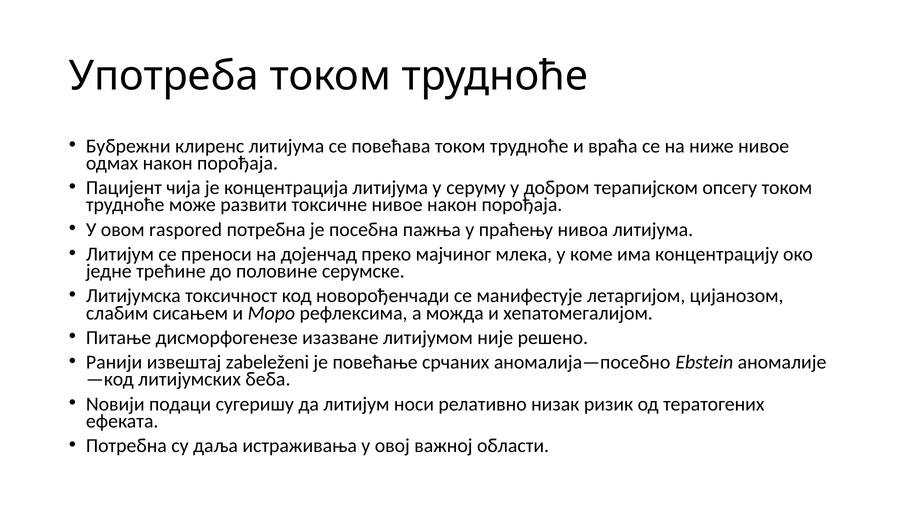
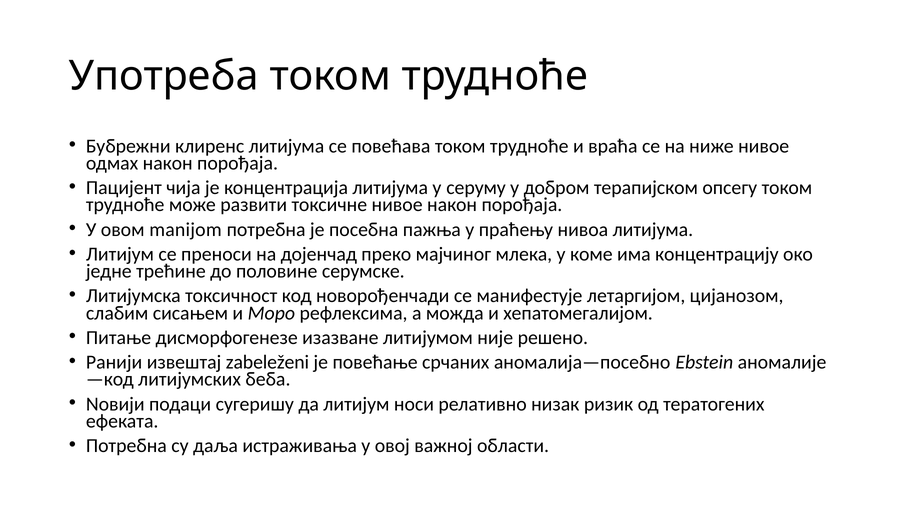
raspored: raspored -> manijom (185, 230)
